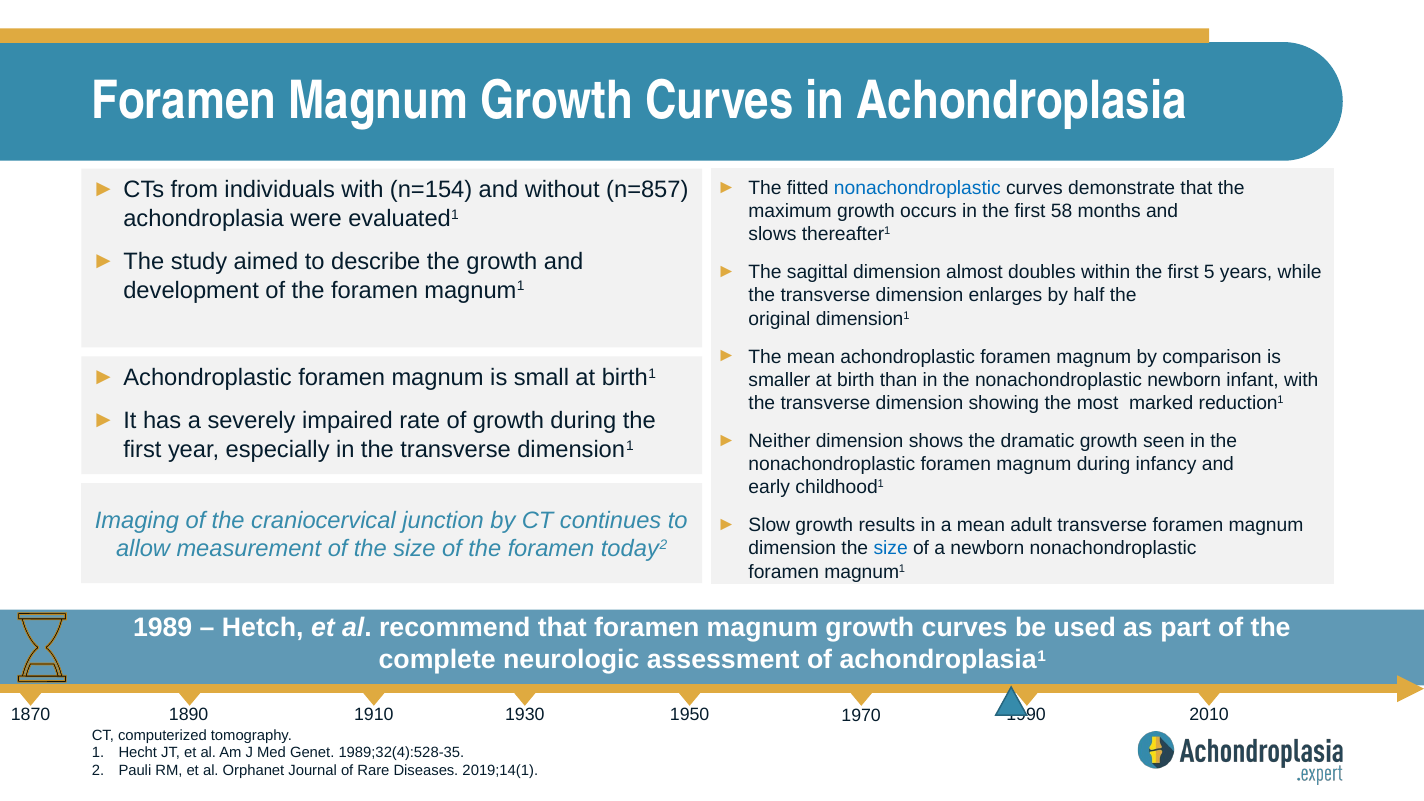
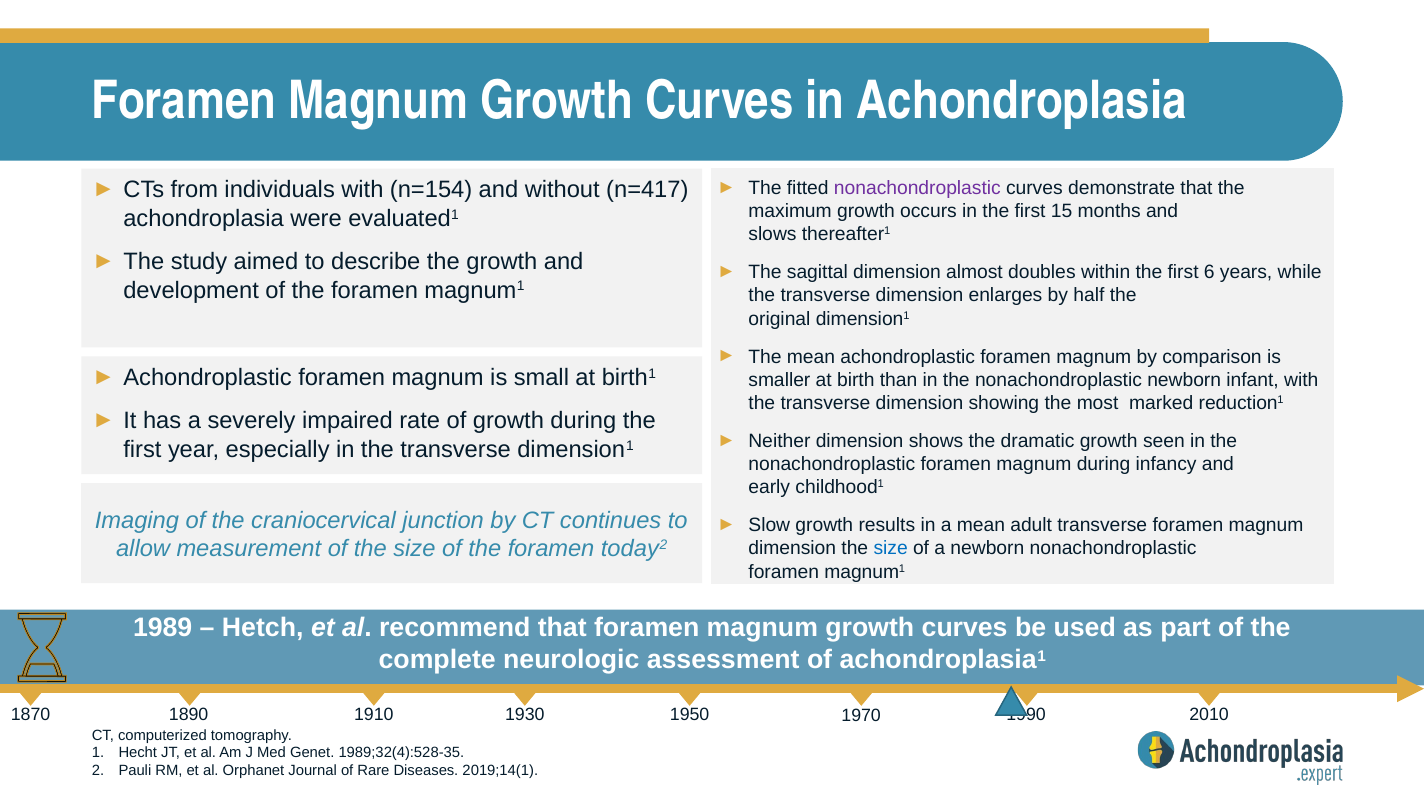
n=857: n=857 -> n=417 (647, 190)
nonachondroplastic colour: blue -> purple (917, 188)
58: 58 -> 15 (1062, 211)
5: 5 -> 6 (1209, 272)
